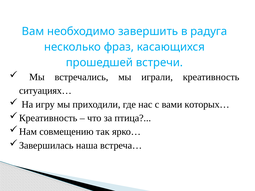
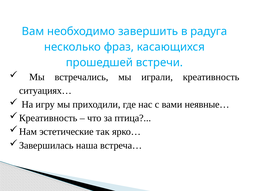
которых…: которых… -> неявные… (207, 104)
совмещению: совмещению -> эстетические (66, 132)
